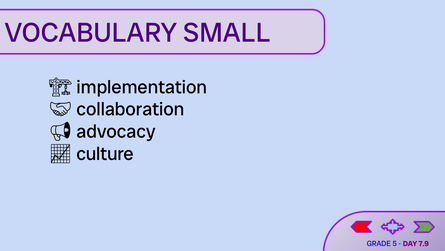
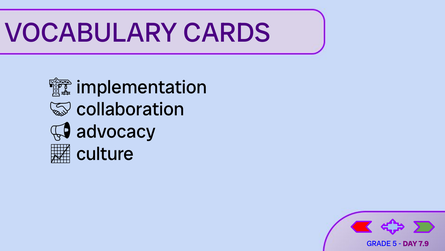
SMALL: SMALL -> CARDS (227, 33)
